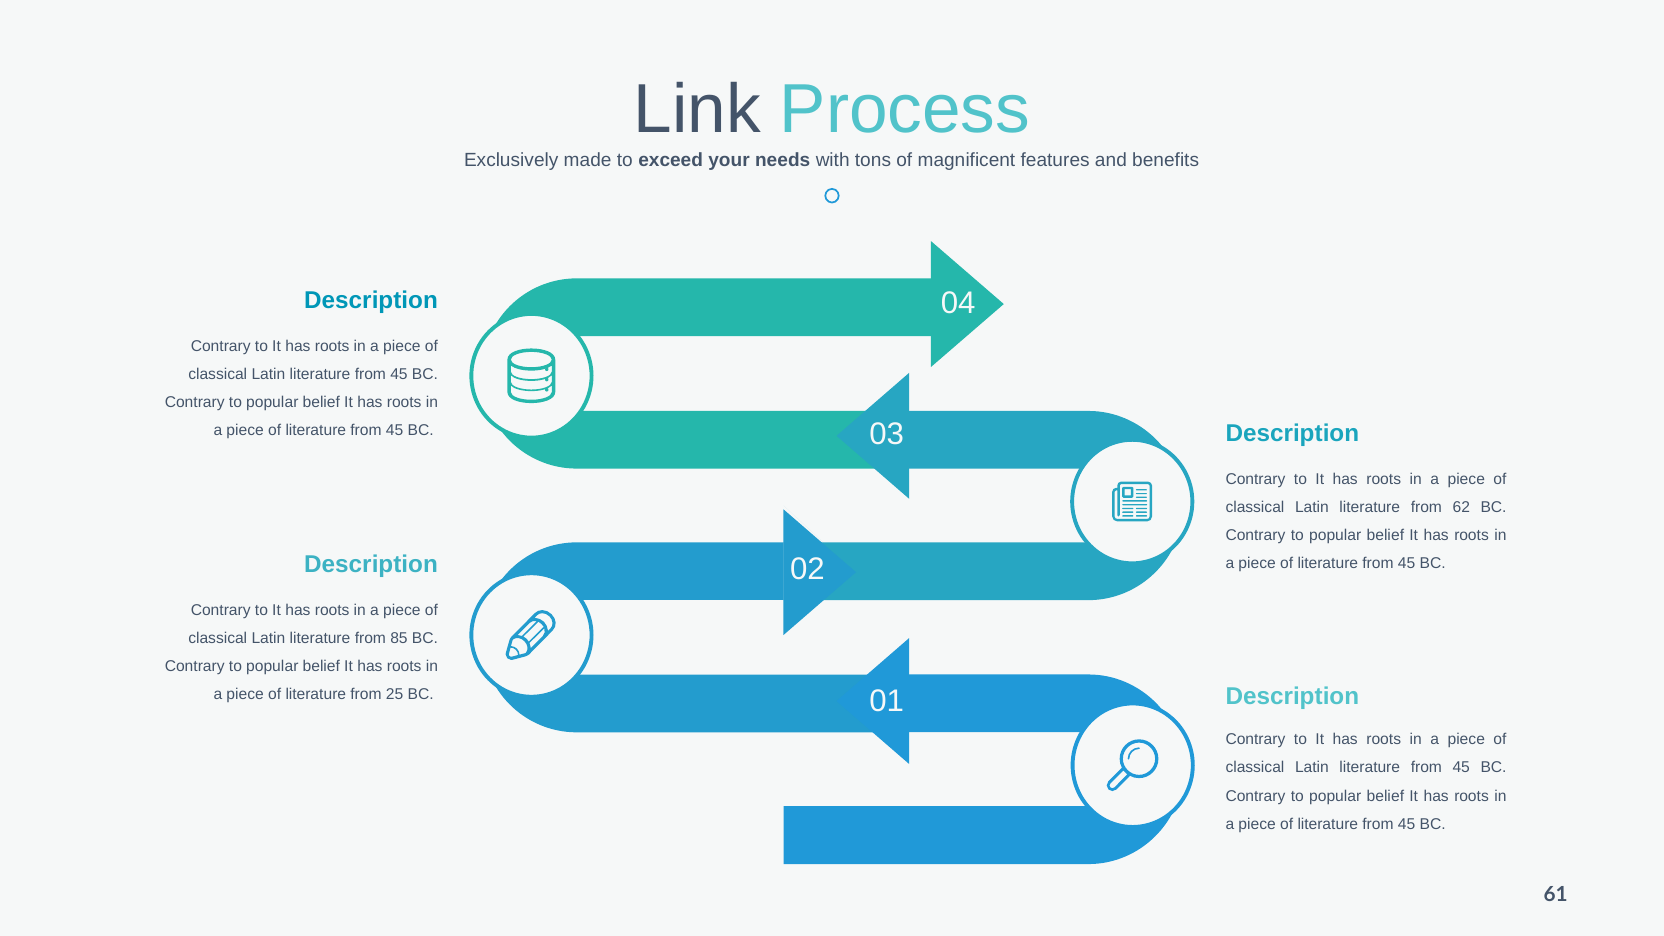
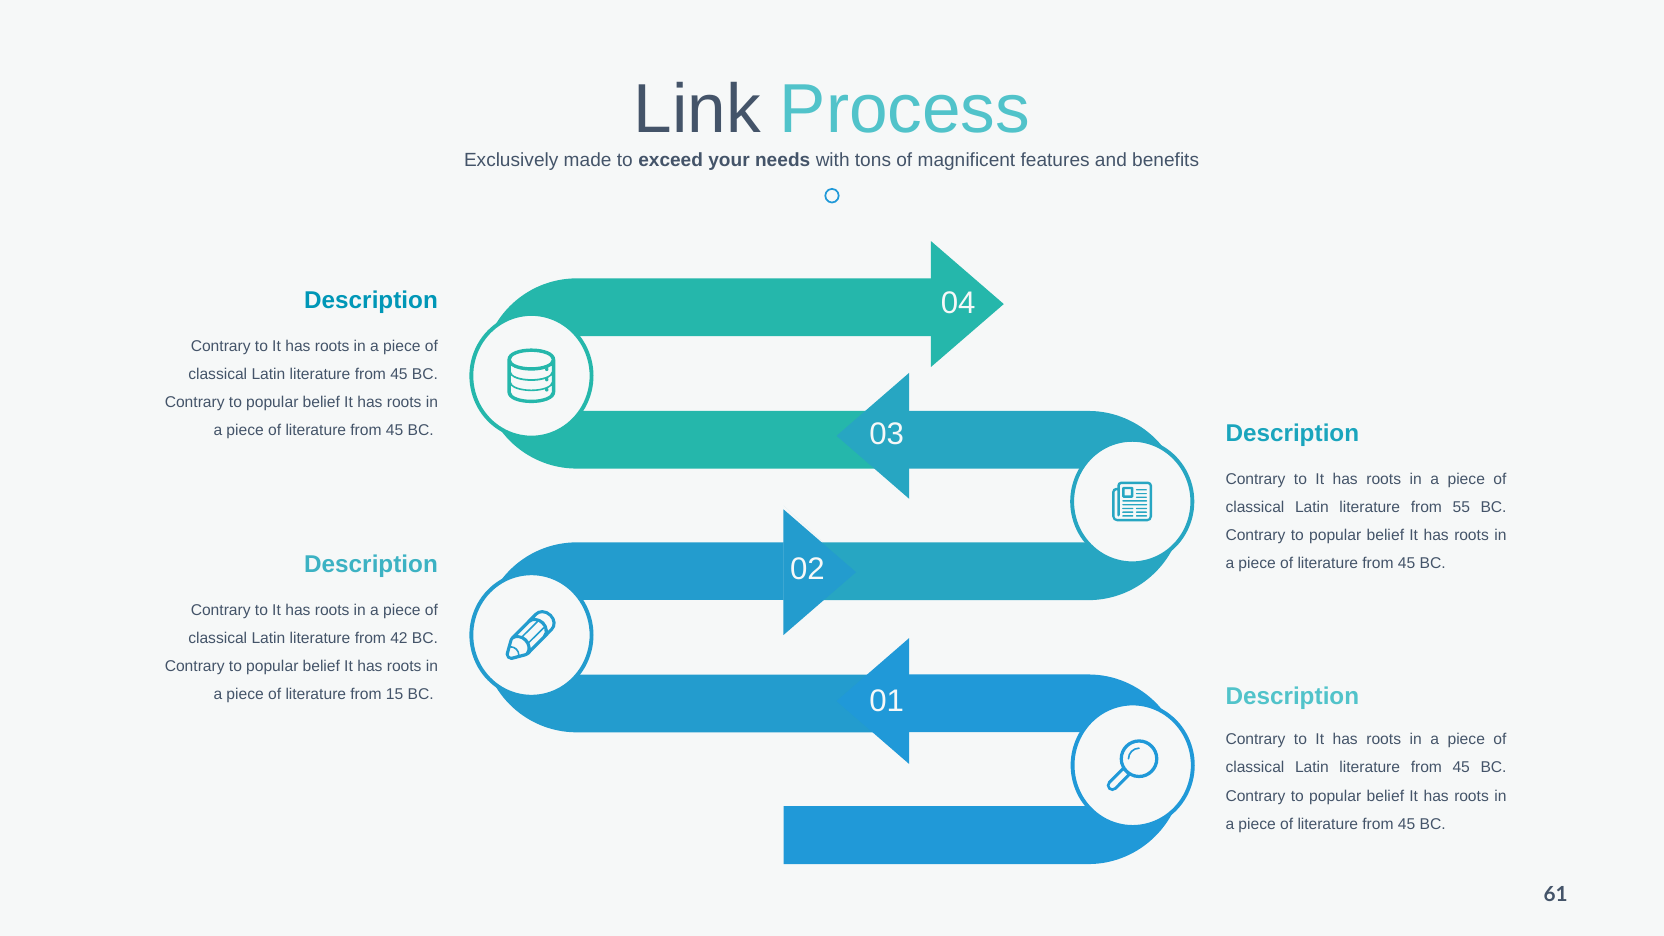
62: 62 -> 55 (1461, 507)
85: 85 -> 42 (399, 638)
25: 25 -> 15 (395, 695)
